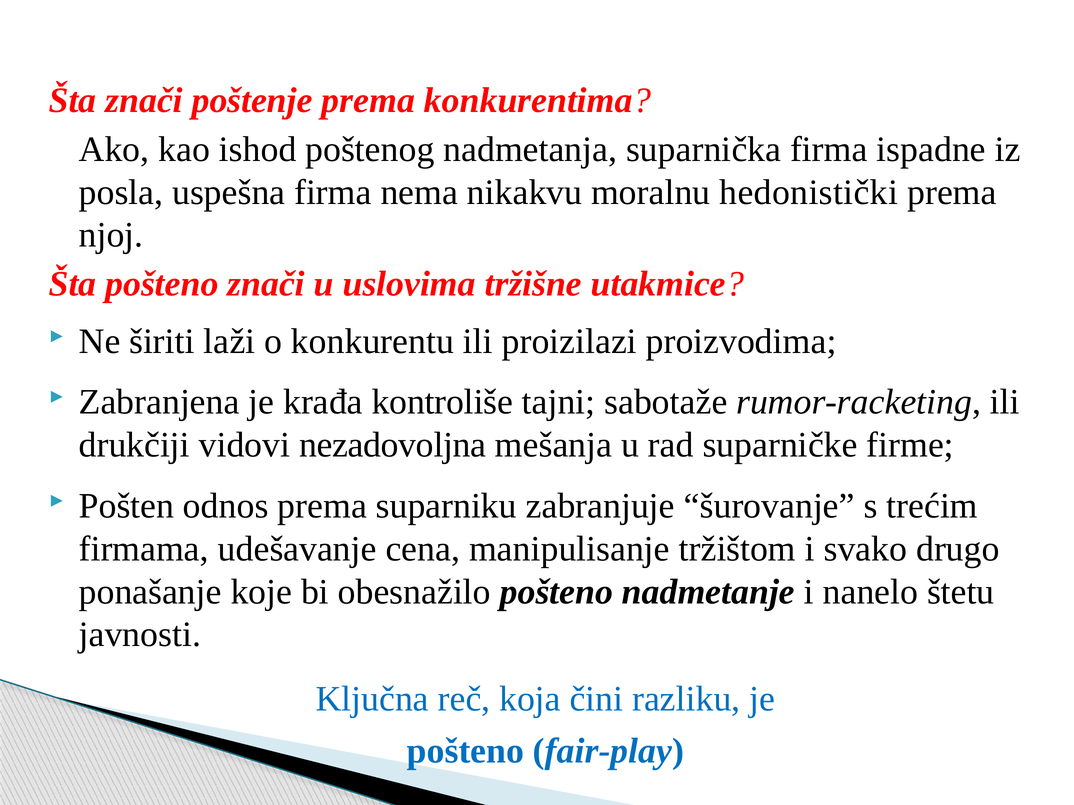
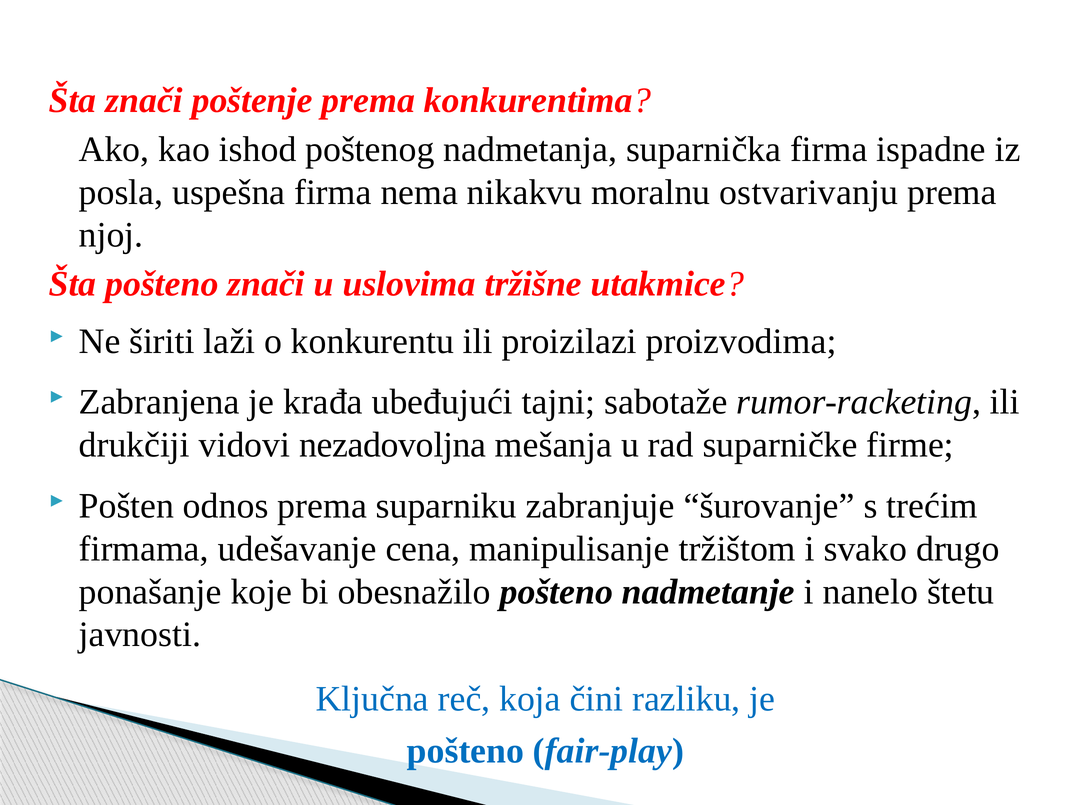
hedonistički: hedonistički -> ostvarivanju (809, 192)
kontroliše: kontroliše -> ubeđujući (442, 402)
